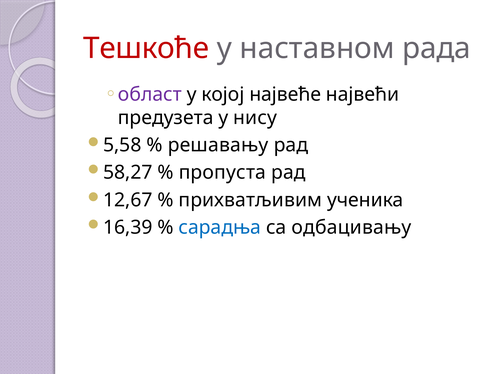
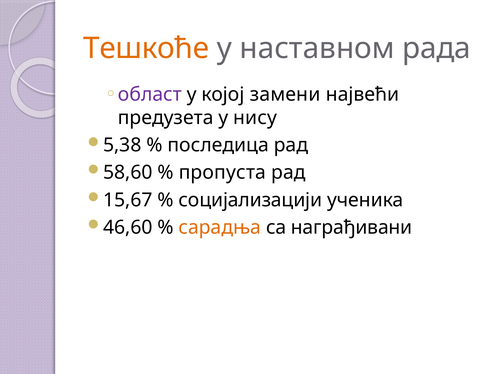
Тешкоће colour: red -> orange (146, 48)
највеће: највеће -> замени (285, 94)
5,58: 5,58 -> 5,38 (122, 145)
решавању: решавању -> последица (218, 145)
58,27: 58,27 -> 58,60 (128, 172)
12,67: 12,67 -> 15,67 (128, 200)
прихватљивим: прихватљивим -> социјализацији (250, 200)
16,39: 16,39 -> 46,60 (128, 227)
сарадња colour: blue -> orange (220, 227)
одбацивању: одбацивању -> награђивани (352, 227)
